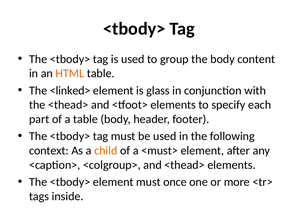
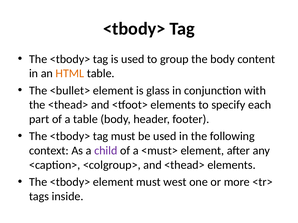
<linked>: <linked> -> <bullet> (70, 91)
child colour: orange -> purple (106, 151)
once: once -> west (175, 182)
